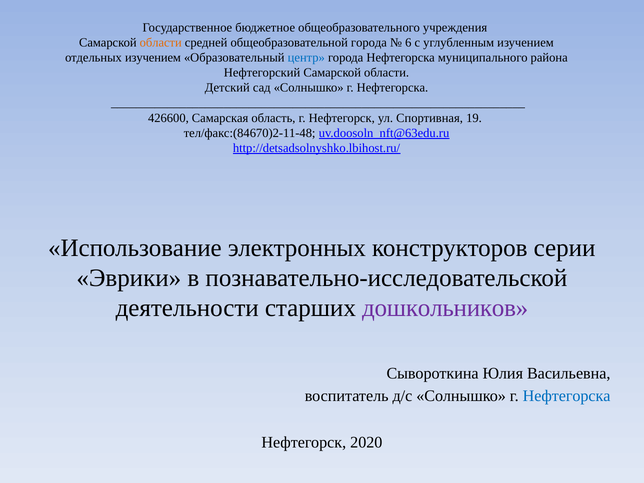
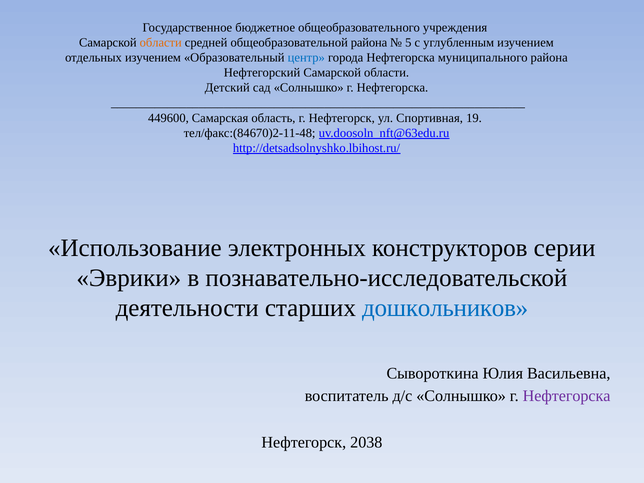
общеобразовательной города: города -> района (369, 43)
6: 6 -> 5 (408, 43)
426600: 426600 -> 449600 (168, 118)
дошкольников colour: purple -> blue (445, 308)
Нефтегорска colour: blue -> purple (567, 396)
2020: 2020 -> 2038 (366, 442)
